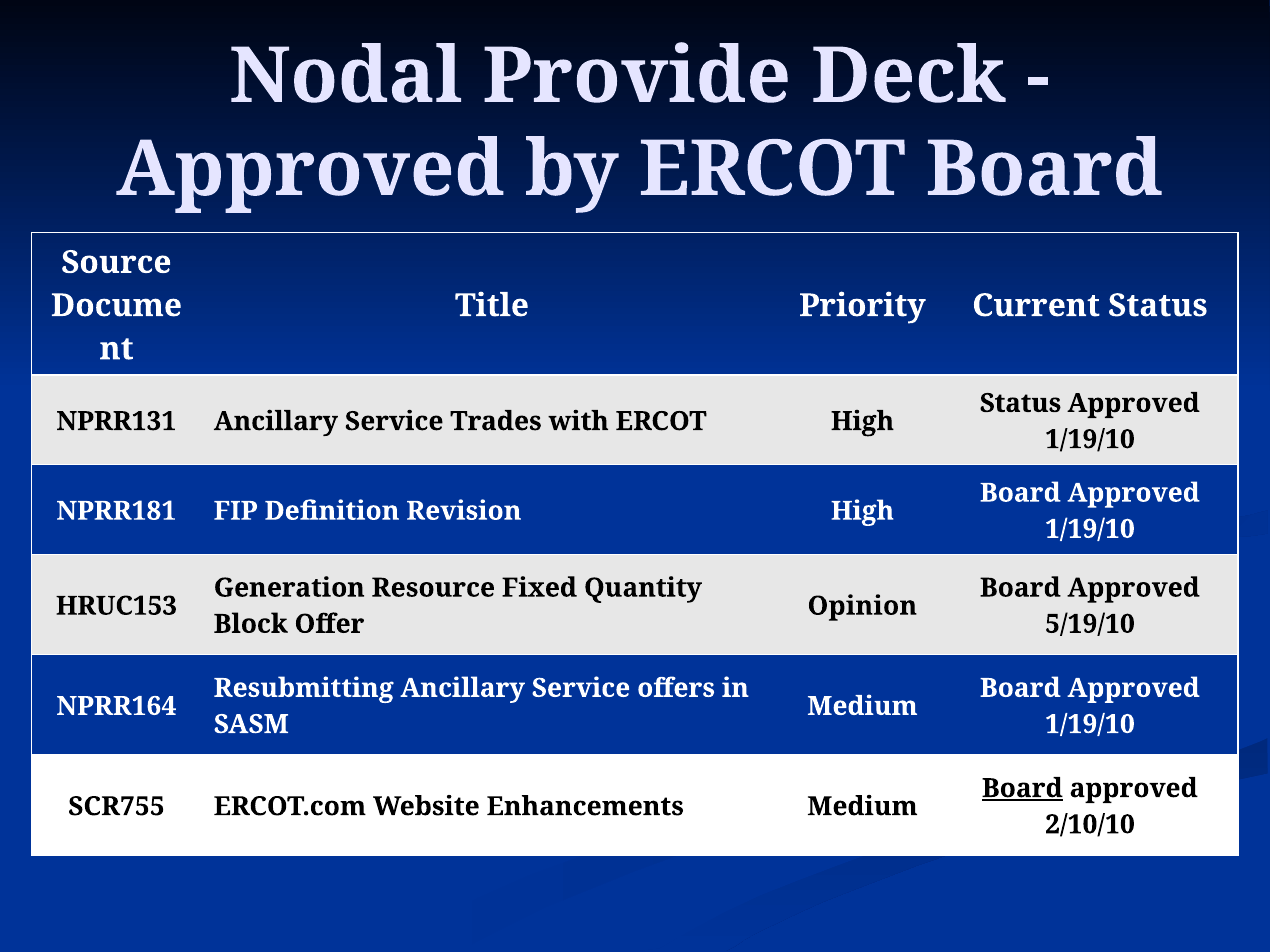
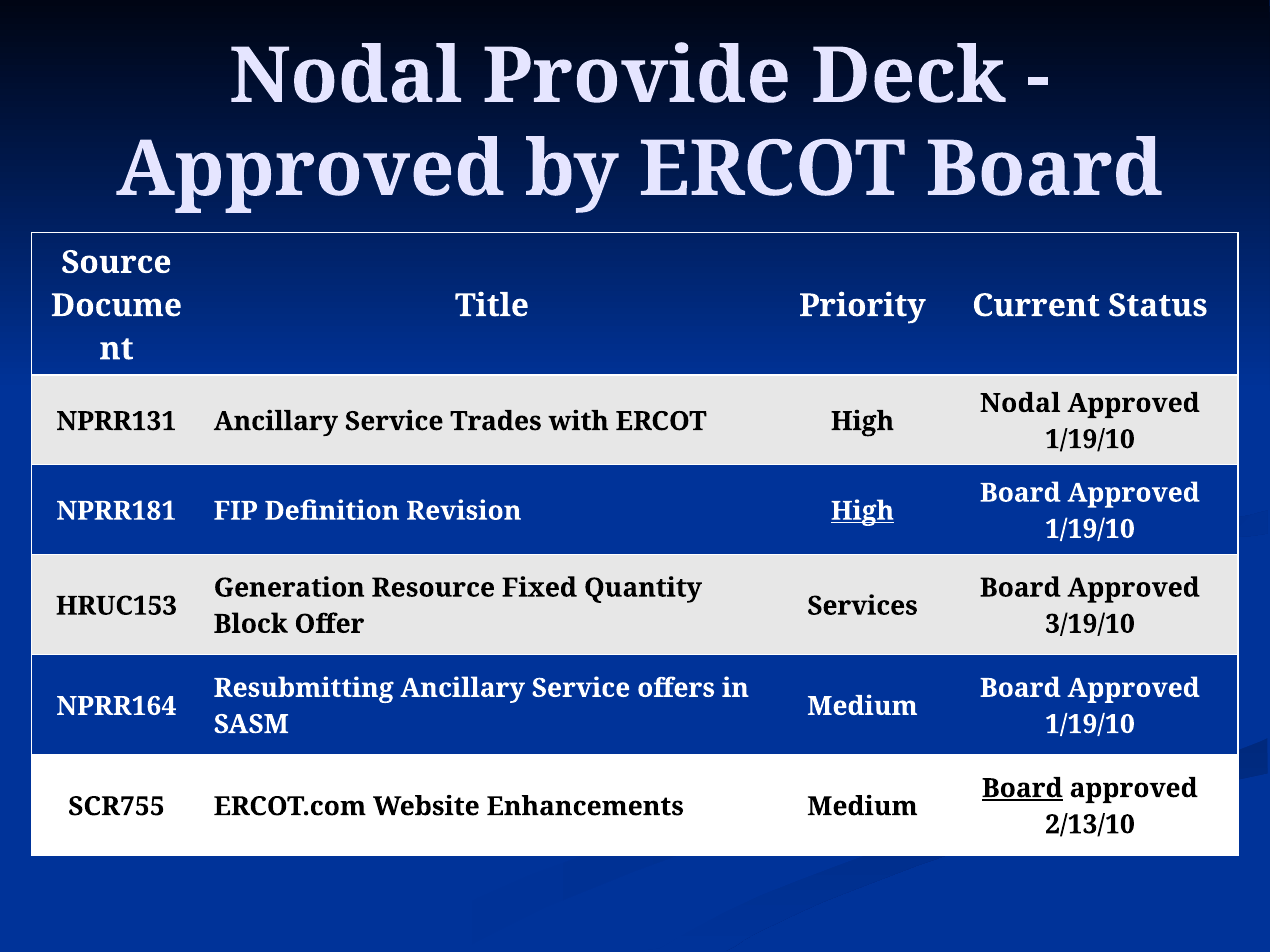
Status: Status -> Nodal (1020, 403)
High underline: none -> present (863, 511)
Opinion: Opinion -> Services (863, 606)
5/19/10: 5/19/10 -> 3/19/10 (1090, 624)
2/10/10: 2/10/10 -> 2/13/10 (1090, 825)
